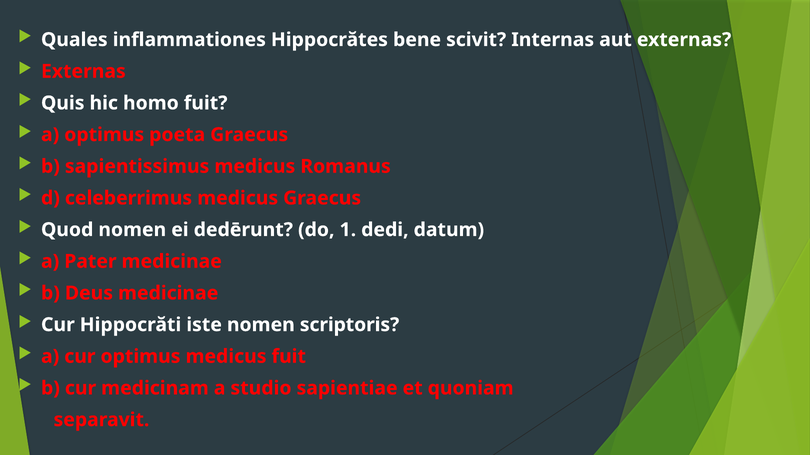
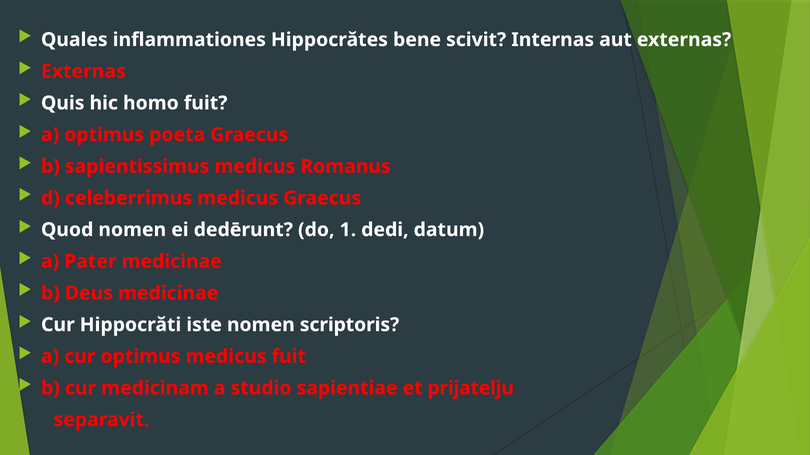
quoniam: quoniam -> prijatelju (471, 389)
